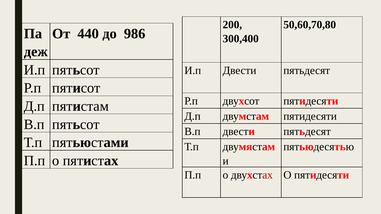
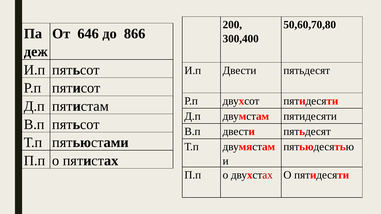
440: 440 -> 646 (88, 34)
986: 986 -> 866 (135, 34)
